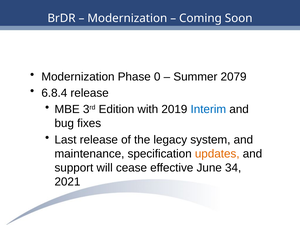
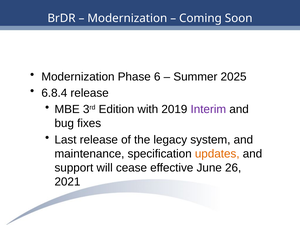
0: 0 -> 6 (157, 77)
2079: 2079 -> 2025 (234, 77)
Interim colour: blue -> purple (208, 109)
34: 34 -> 26 (233, 168)
